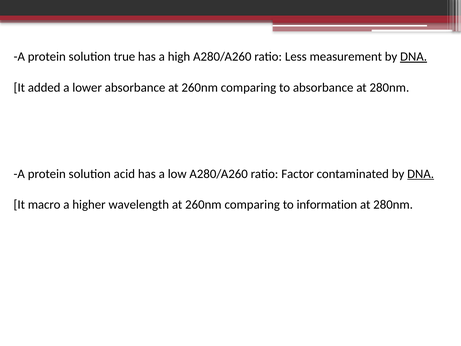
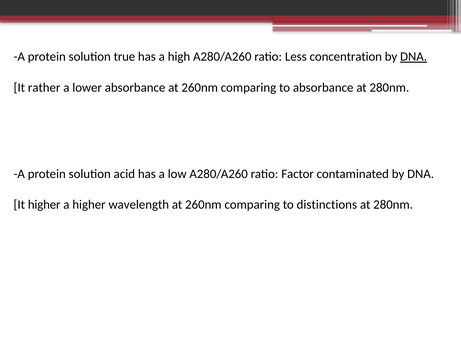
measurement: measurement -> concentration (346, 57)
added: added -> rather (44, 87)
DNA underline: present -> none (421, 174)
It macro: macro -> higher (44, 204)
information: information -> distinctions (327, 204)
